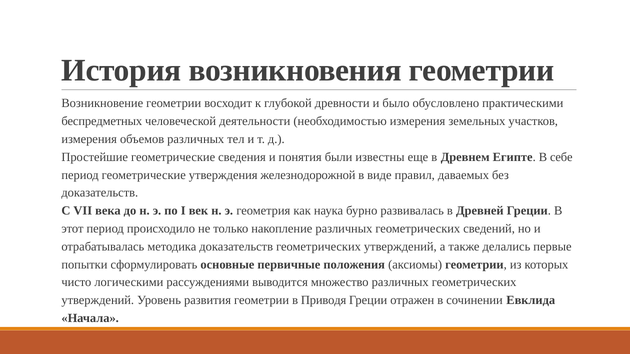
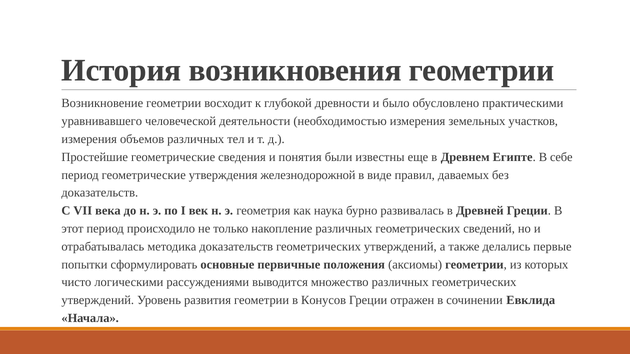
беспредметных: беспредметных -> уравнивавшего (102, 121)
Приводя: Приводя -> Конусов (324, 300)
